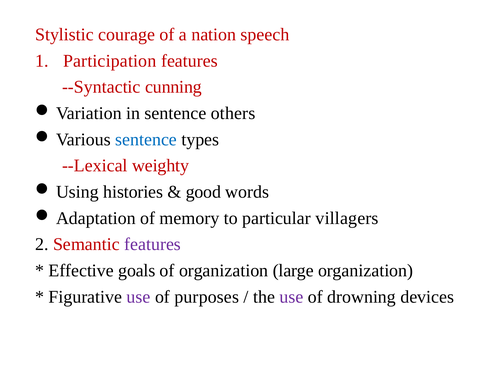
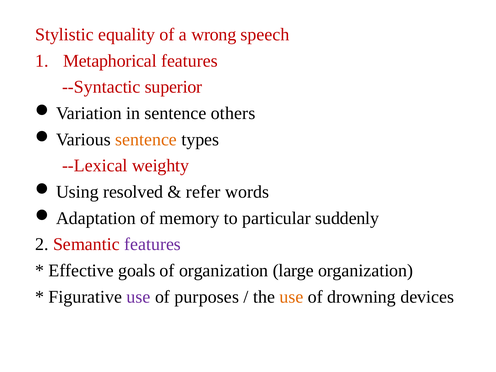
courage: courage -> equality (127, 35)
nation: nation -> wrong (214, 35)
Participation: Participation -> Metaphorical (110, 61)
cunning: cunning -> superior (174, 87)
sentence colour: blue -> orange (146, 139)
histories: histories -> resolved (133, 192)
good: good -> refer (203, 192)
villagers: villagers -> suddenly (347, 218)
use colour: purple -> orange (291, 297)
